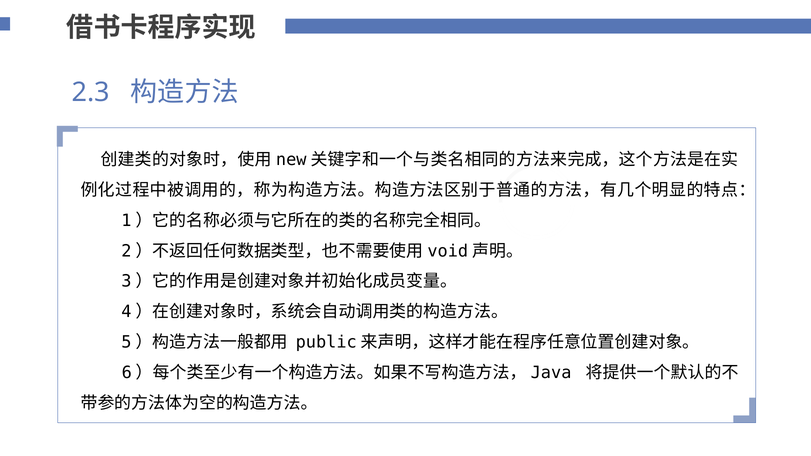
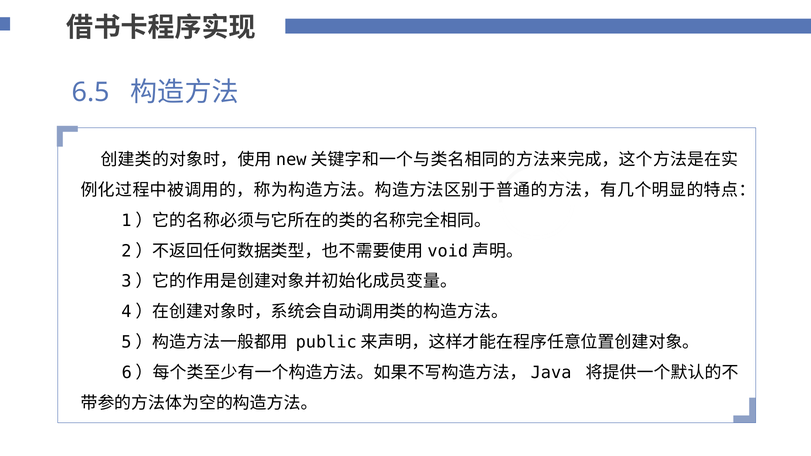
2.3: 2.3 -> 6.5 (91, 92)
